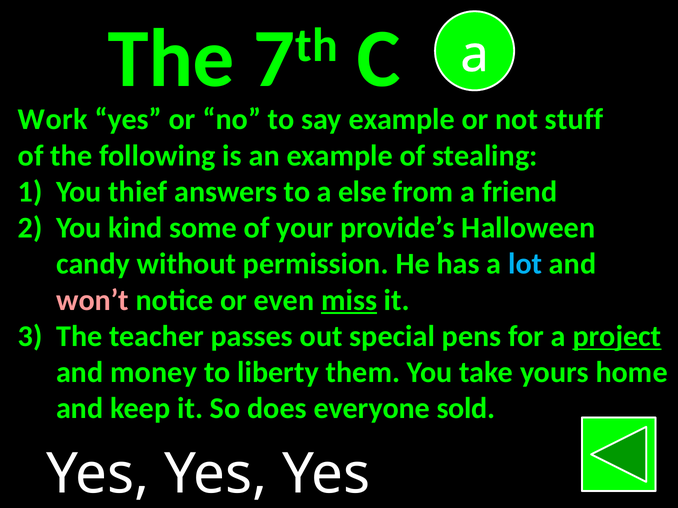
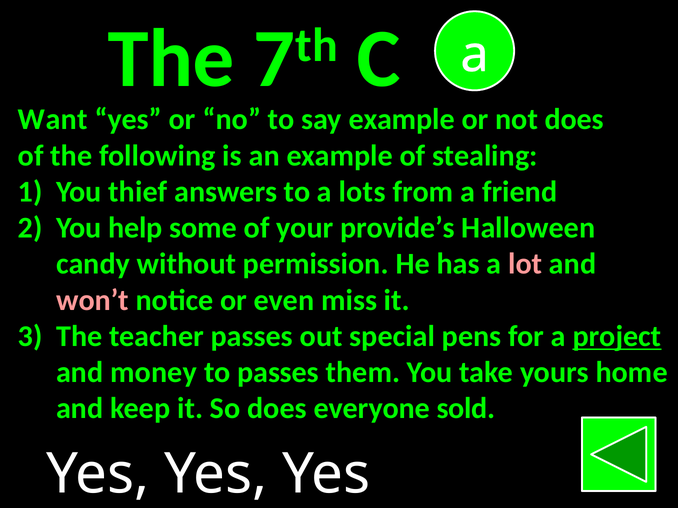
Work: Work -> Want (53, 120)
not stuff: stuff -> does (574, 120)
else: else -> lots (362, 192)
kind: kind -> help (136, 228)
lot colour: light blue -> pink (525, 264)
miss underline: present -> none (349, 300)
to liberty: liberty -> passes (278, 373)
